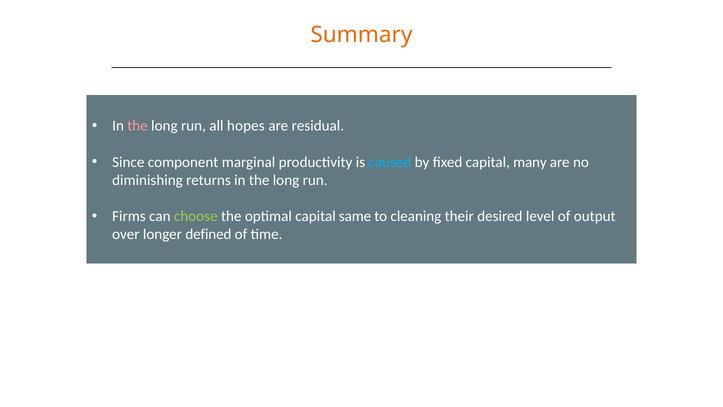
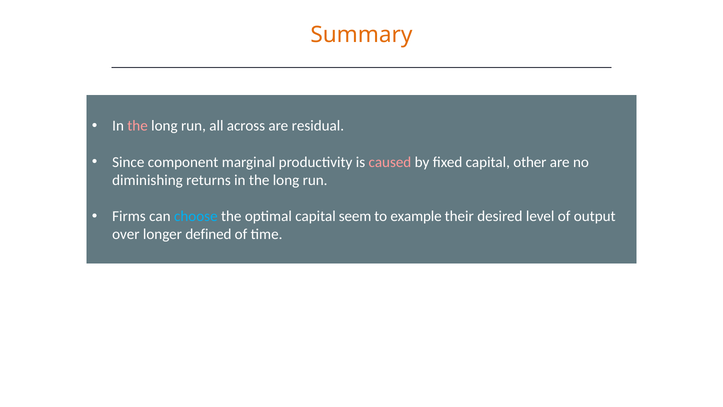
hopes: hopes -> across (246, 126)
caused colour: light blue -> pink (390, 162)
many: many -> other (530, 162)
choose colour: light green -> light blue (196, 216)
same: same -> seem (355, 216)
cleaning: cleaning -> example (416, 216)
